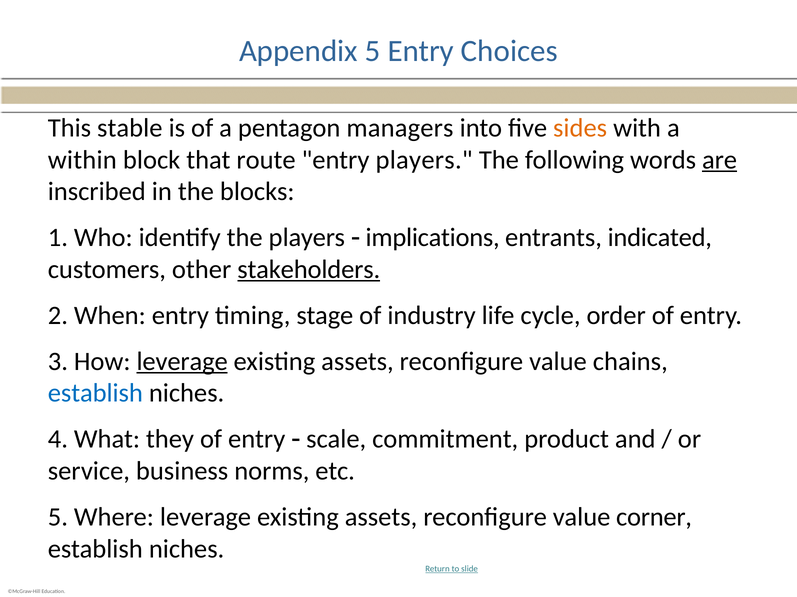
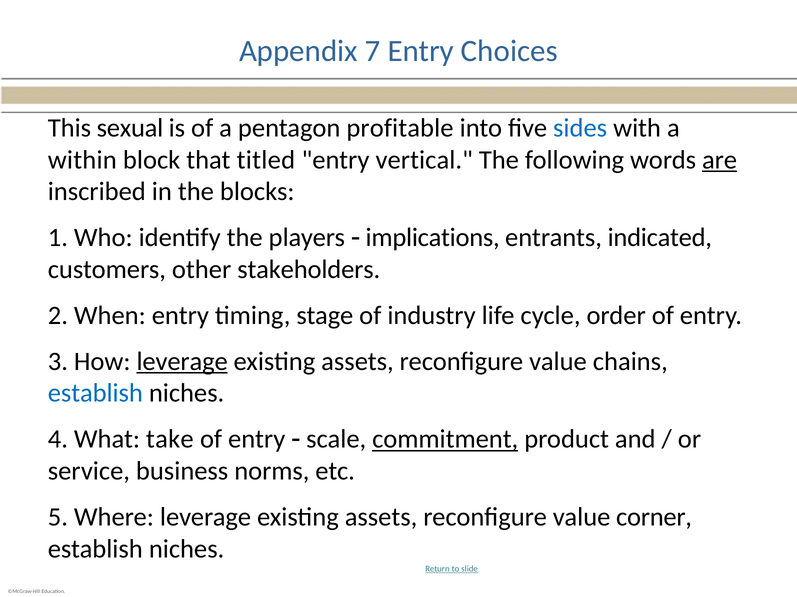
Appendix 5: 5 -> 7 (373, 51)
stable: stable -> sexual (130, 128)
managers: managers -> profitable (400, 128)
sides colour: orange -> blue (580, 128)
route: route -> titled (266, 160)
entry players: players -> vertical (424, 160)
stakeholders underline: present -> none (309, 270)
they: they -> take (170, 440)
commitment underline: none -> present (445, 440)
